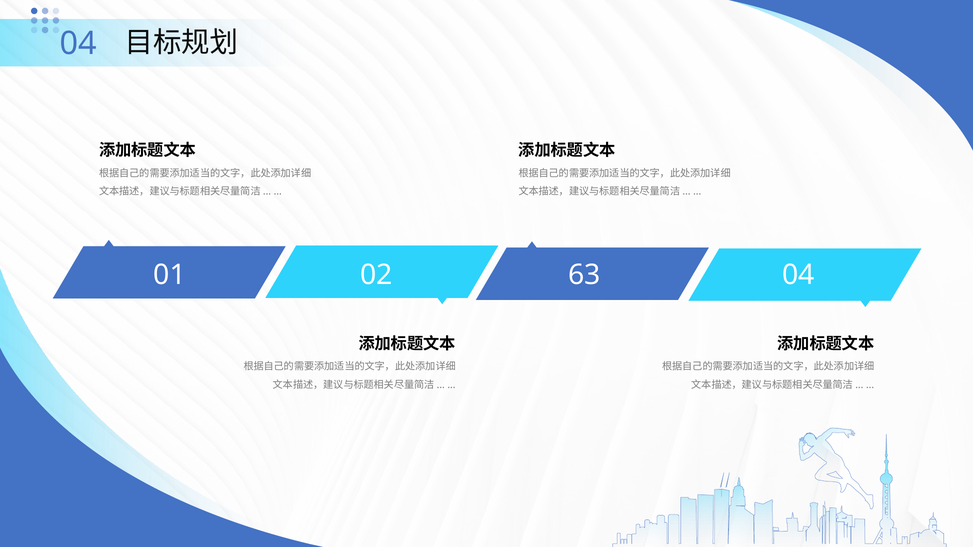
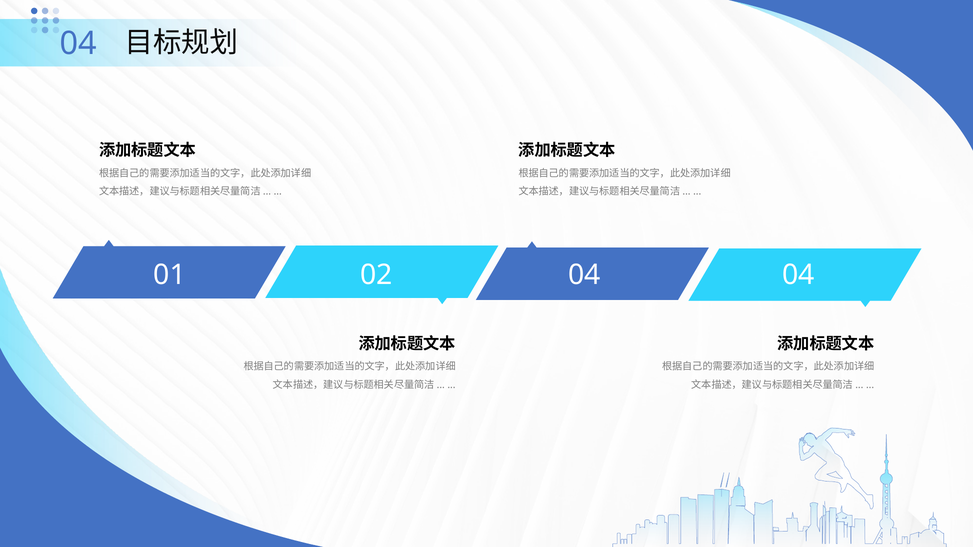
02 63: 63 -> 04 (584, 275)
